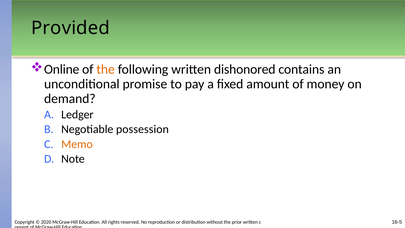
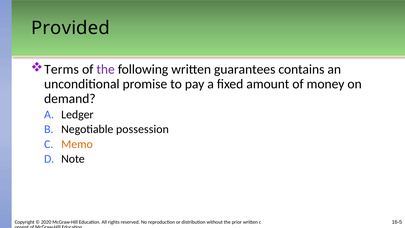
Online: Online -> Terms (62, 69)
the colour: orange -> purple (106, 69)
dishonored: dishonored -> guarantees (245, 69)
